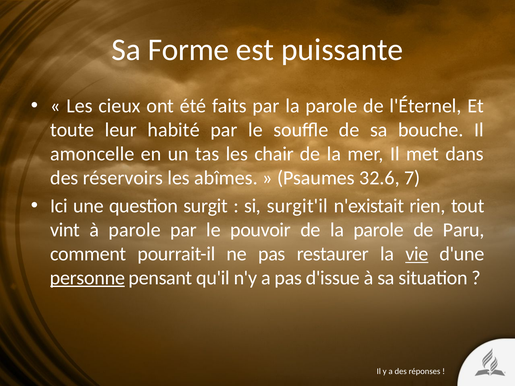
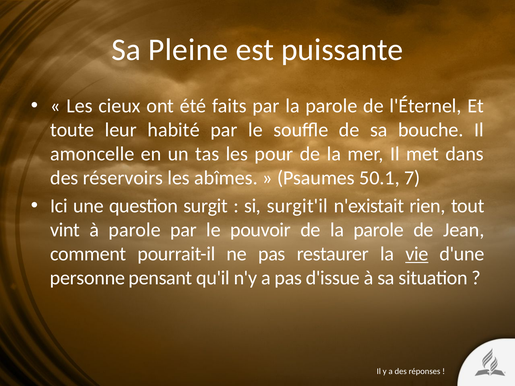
Forme: Forme -> Pleine (188, 50)
chair: chair -> pour (274, 154)
32.6: 32.6 -> 50.1 (379, 178)
Paru: Paru -> Jean (464, 230)
personne underline: present -> none (88, 278)
